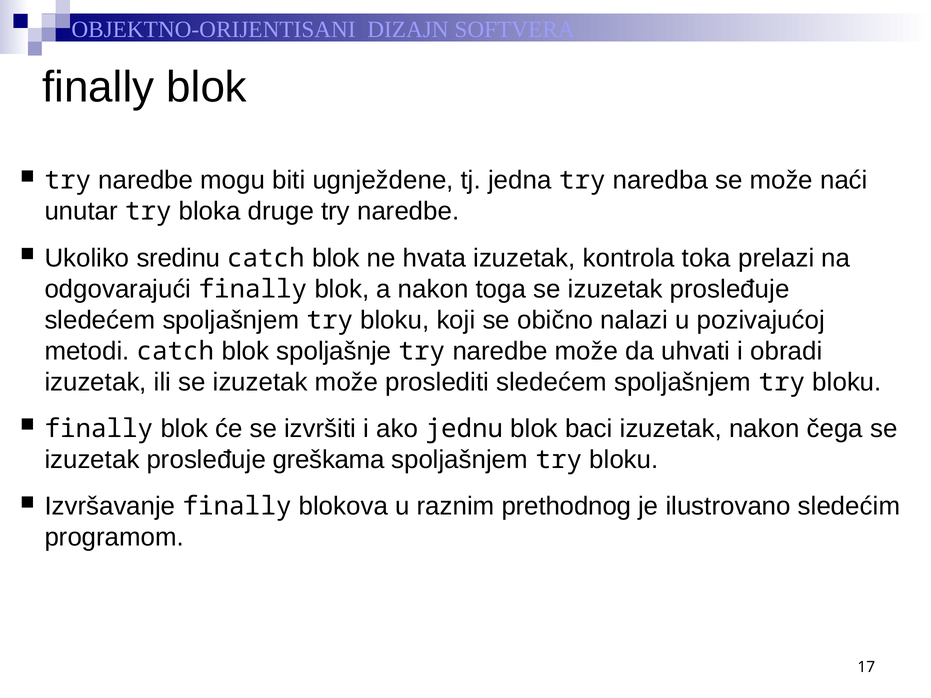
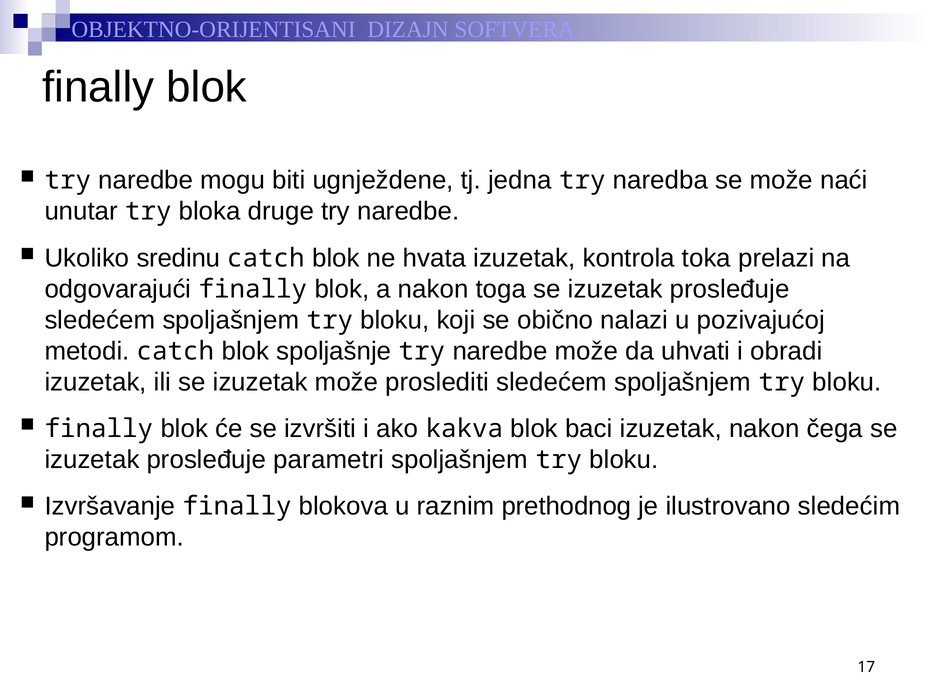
jednu: jednu -> kakva (464, 429)
greškama: greškama -> parametri (329, 460)
